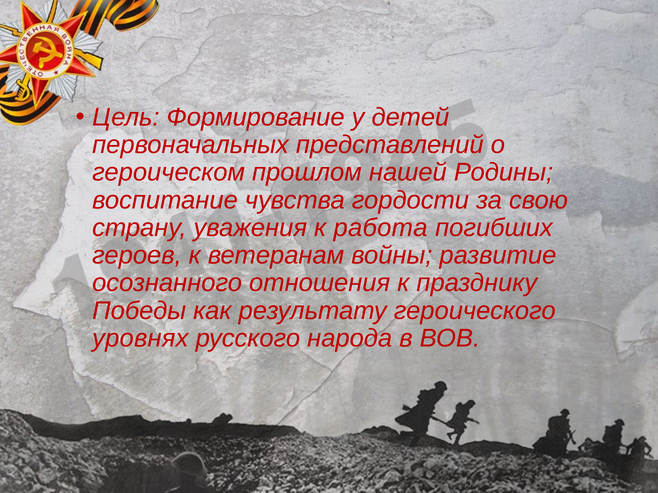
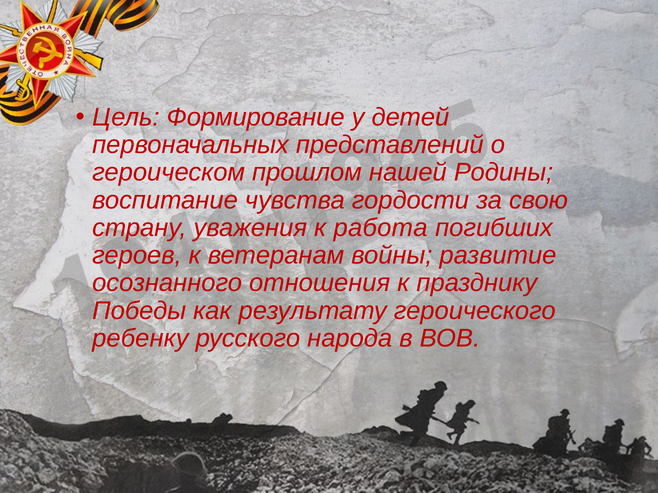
уровнях: уровнях -> ребенку (140, 339)
